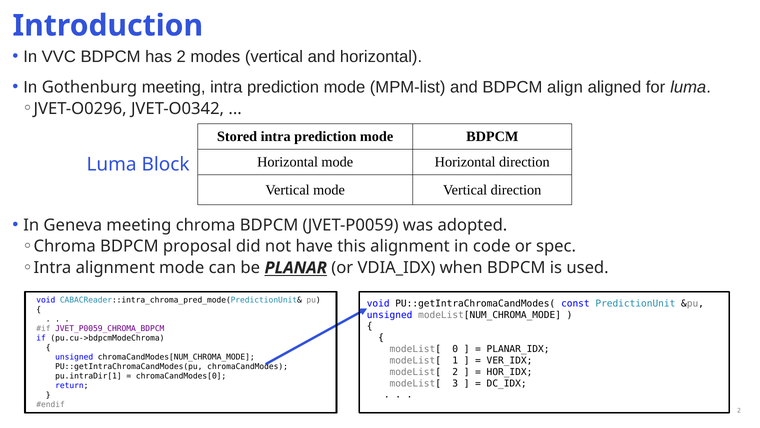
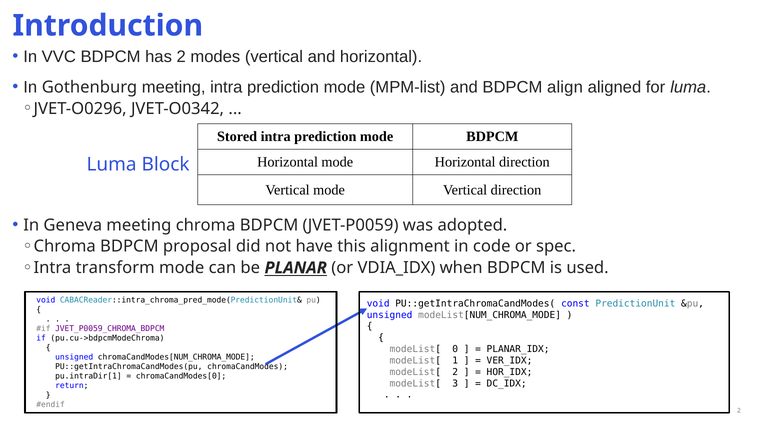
Intra alignment: alignment -> transform (115, 268)
